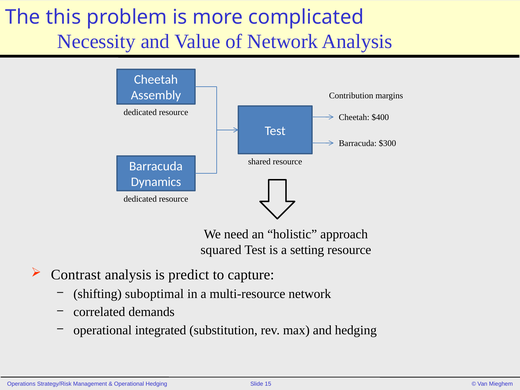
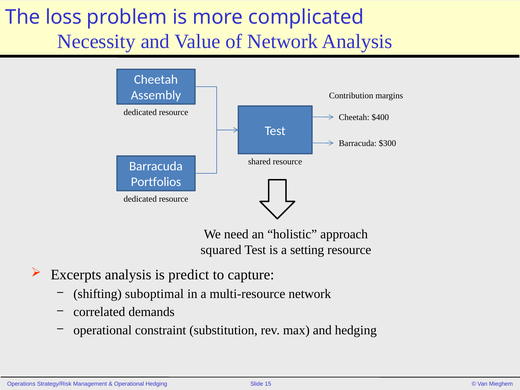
this: this -> loss (64, 17)
Dynamics: Dynamics -> Portfolios (156, 182)
Contrast: Contrast -> Excerpts (76, 275)
integrated: integrated -> constraint (161, 330)
